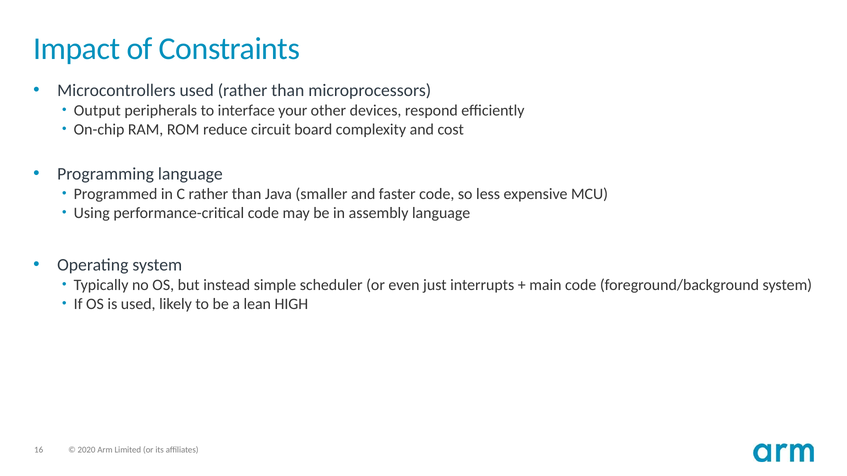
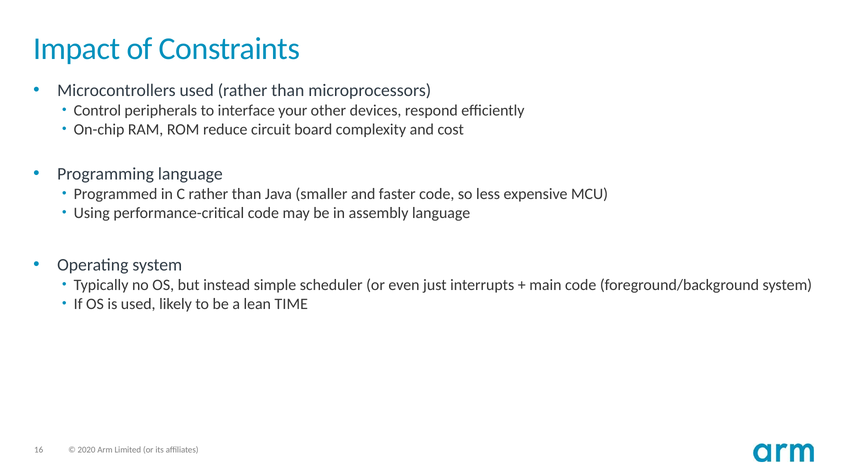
Output: Output -> Control (97, 111)
HIGH: HIGH -> TIME (291, 304)
